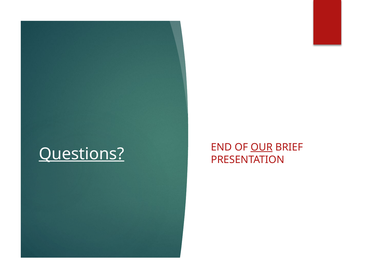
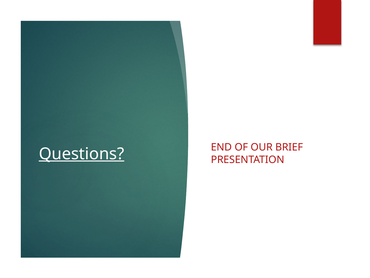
OUR underline: present -> none (262, 147)
